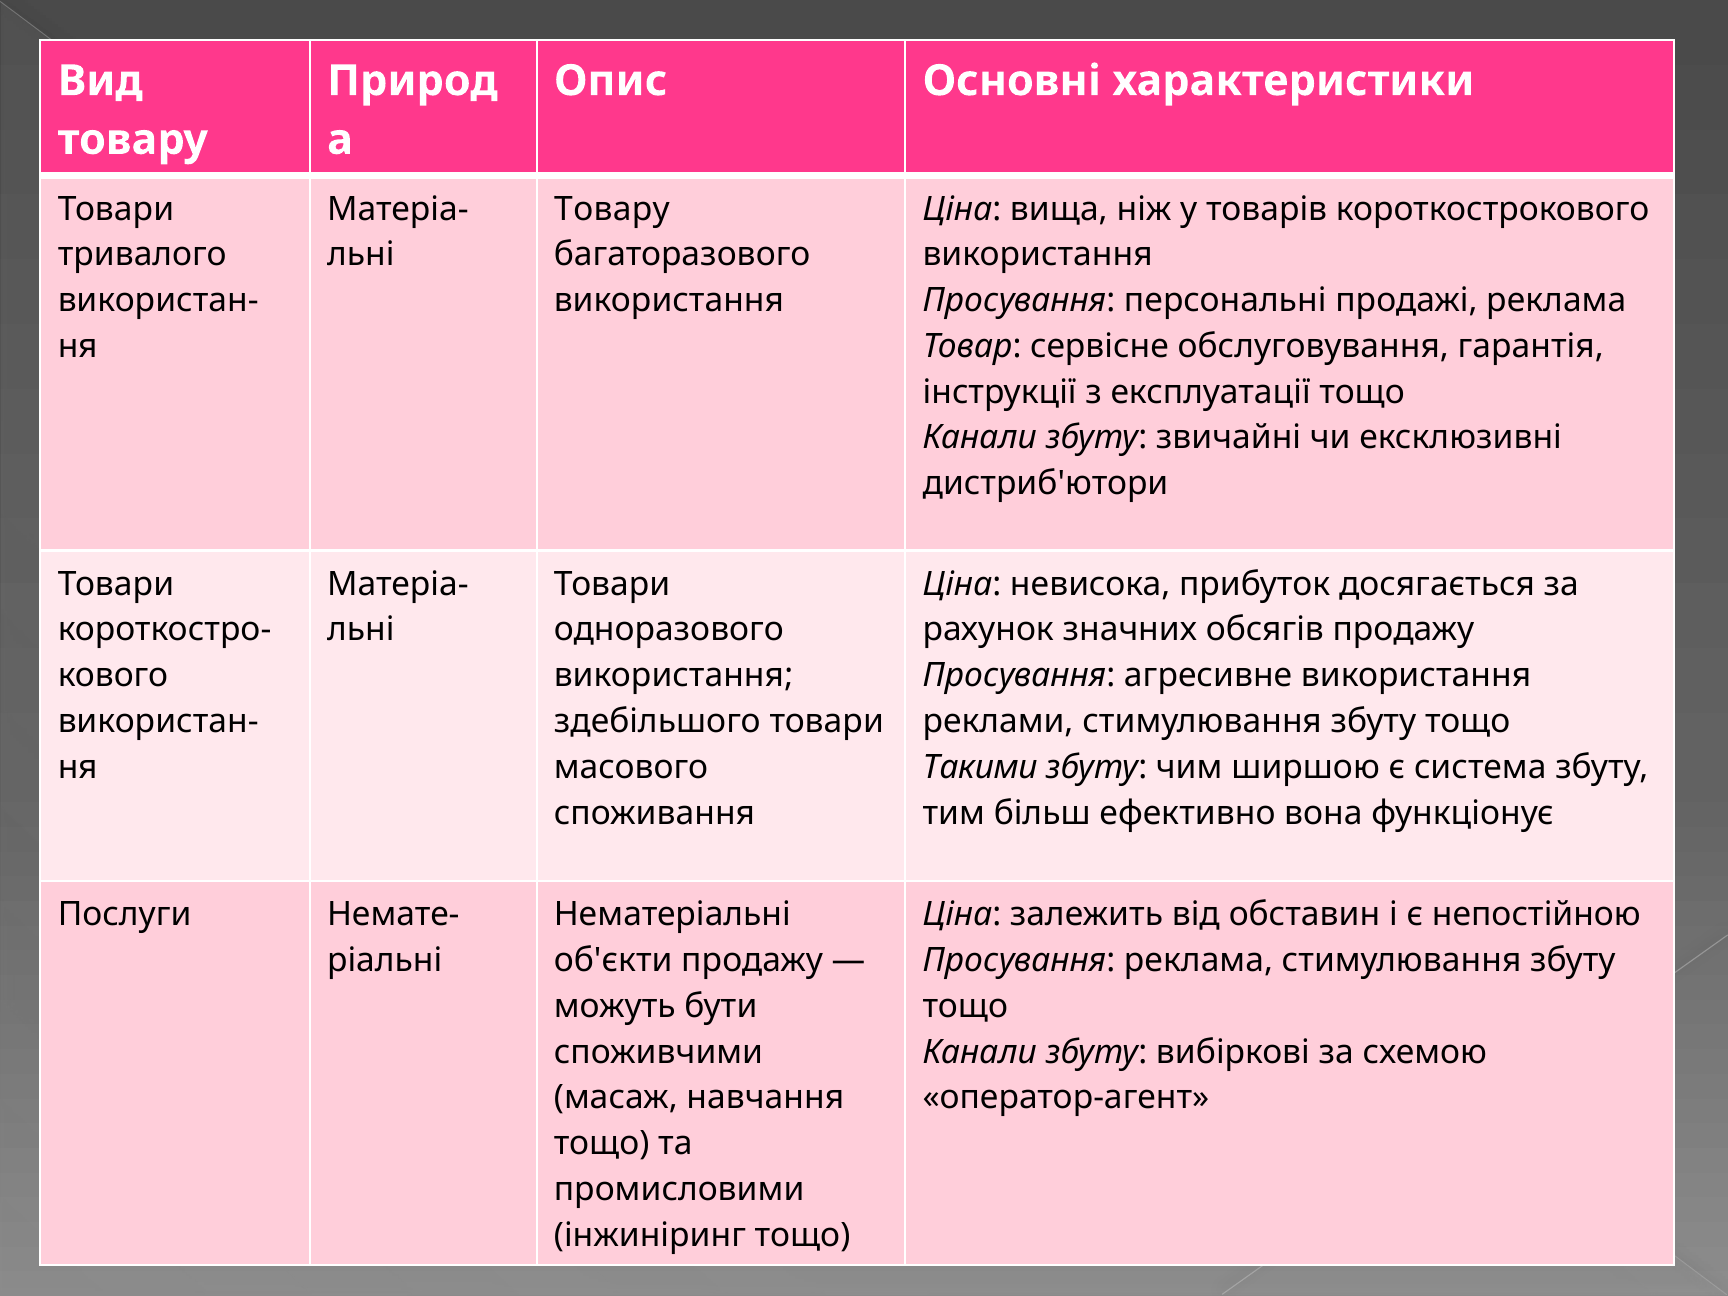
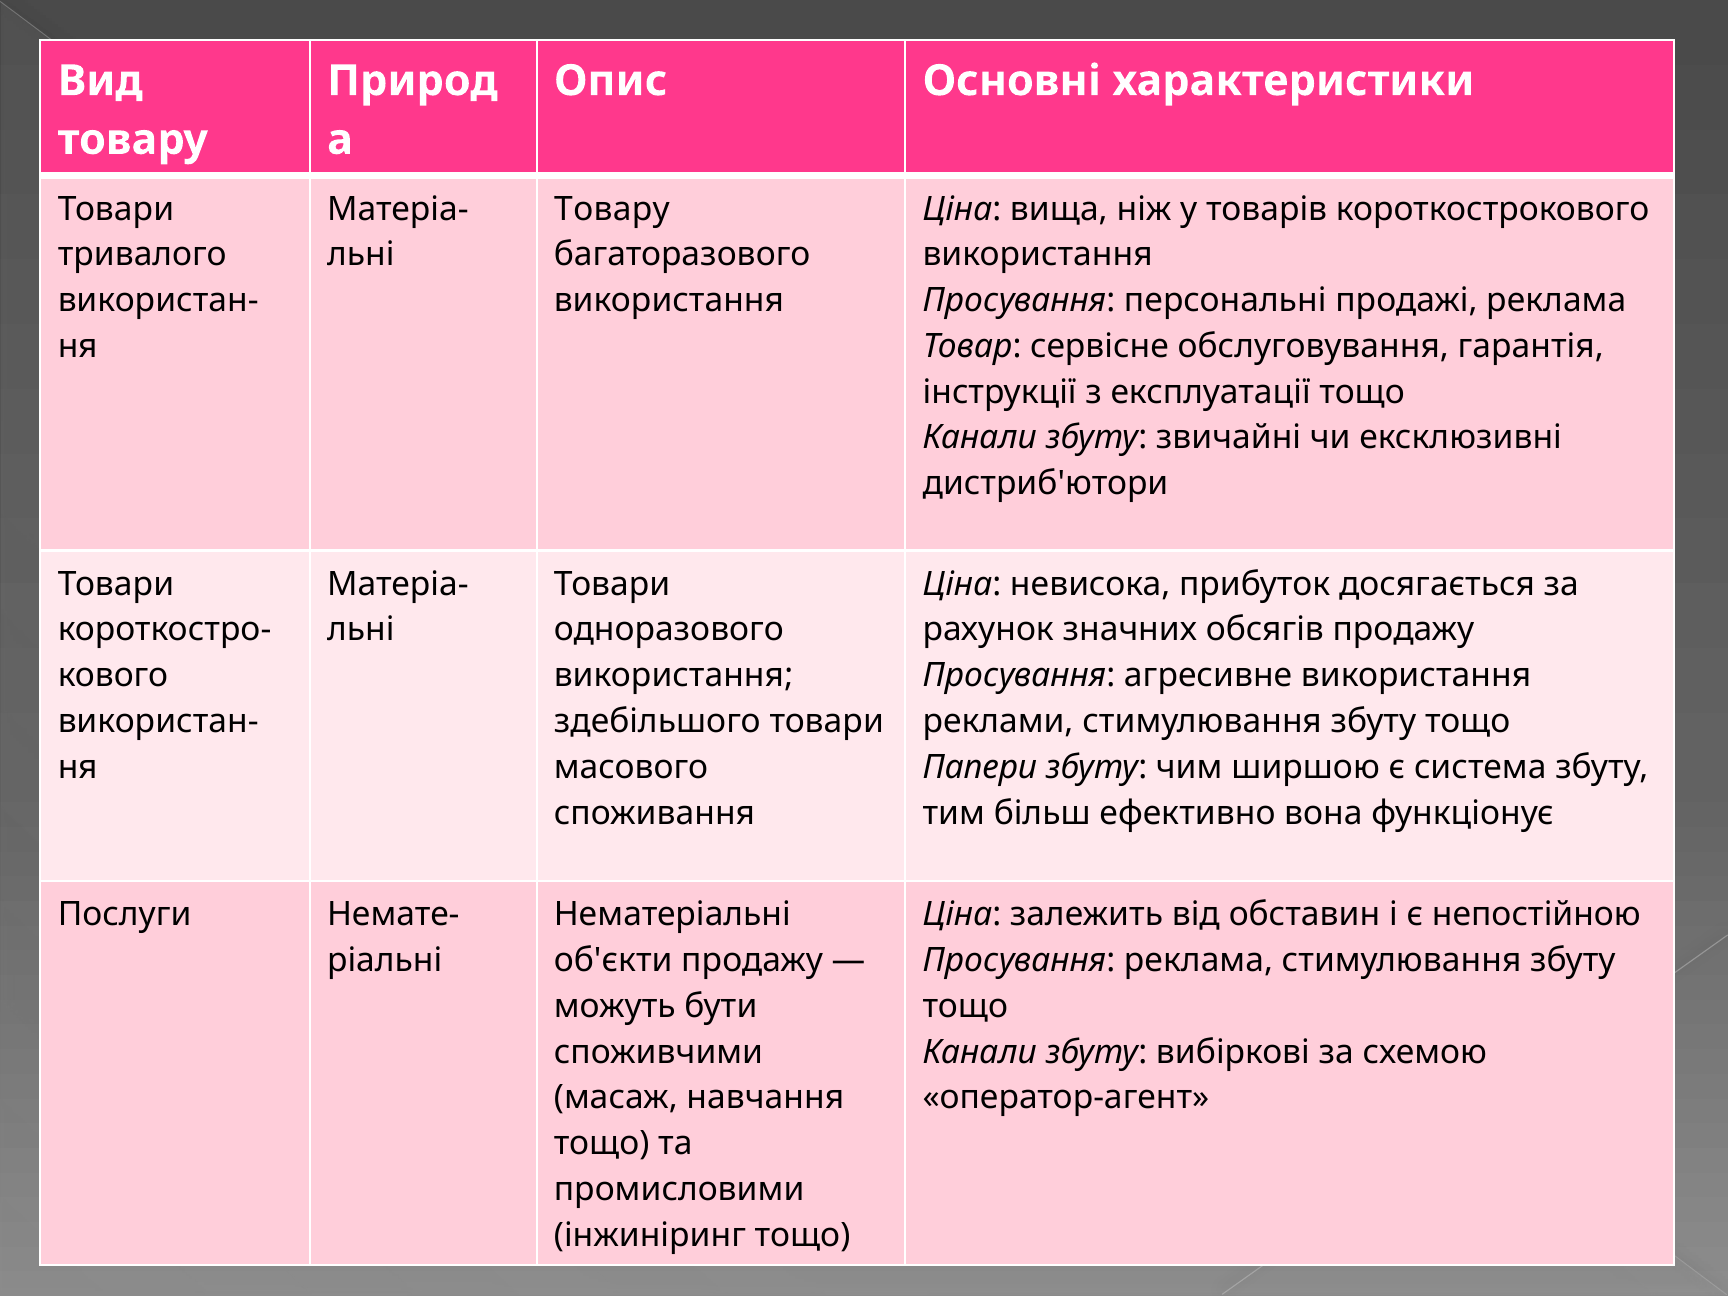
Такими: Такими -> Папери (980, 767)
